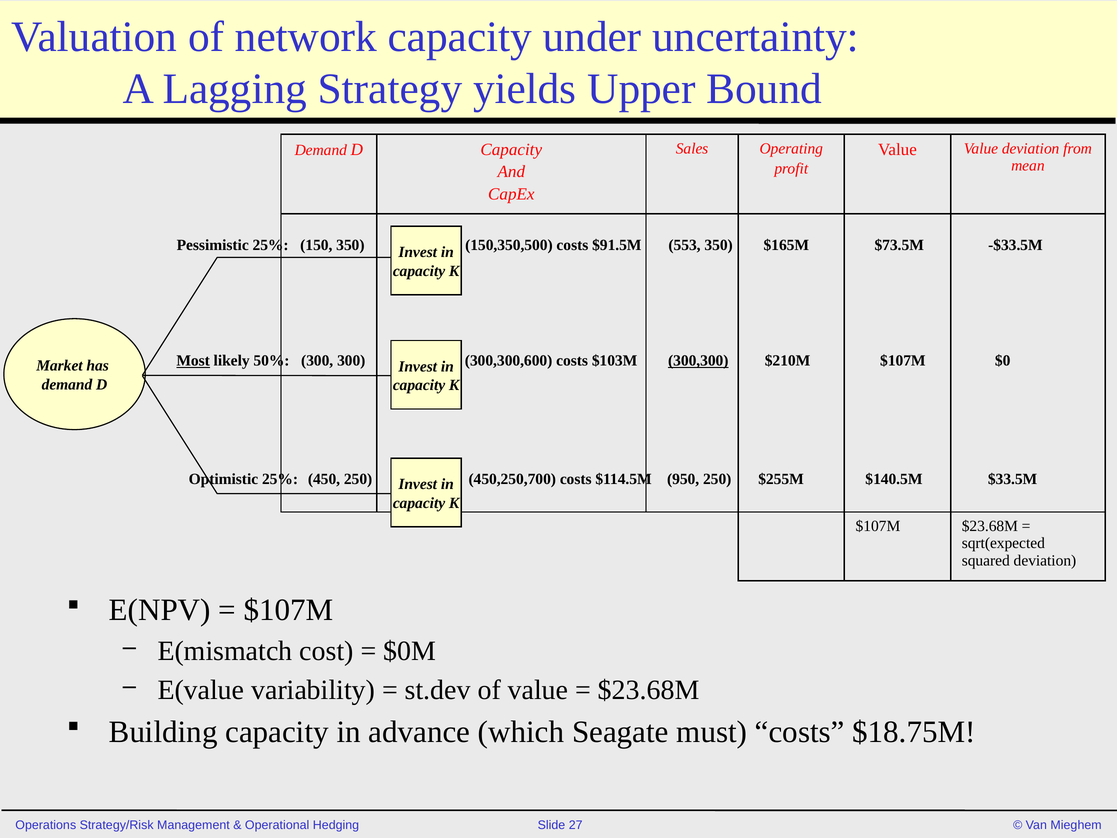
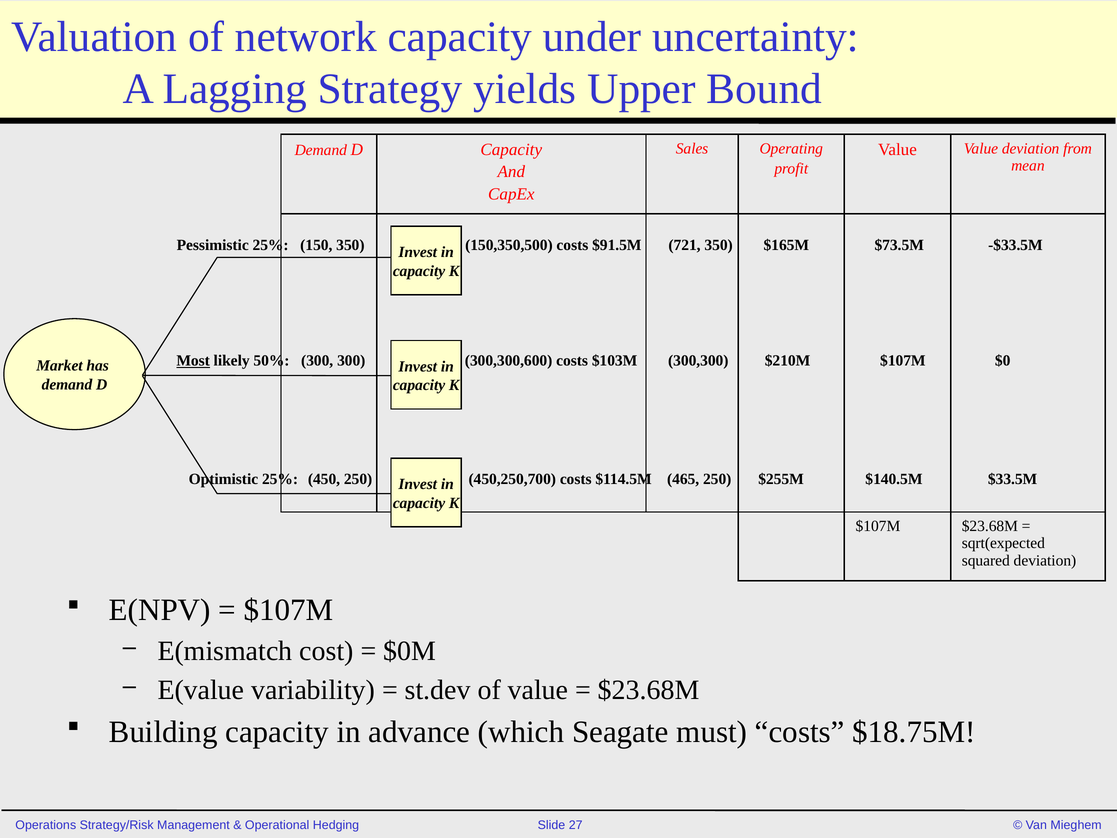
553: 553 -> 721 (685, 245)
300,300 underline: present -> none (698, 361)
950: 950 -> 465 (683, 479)
